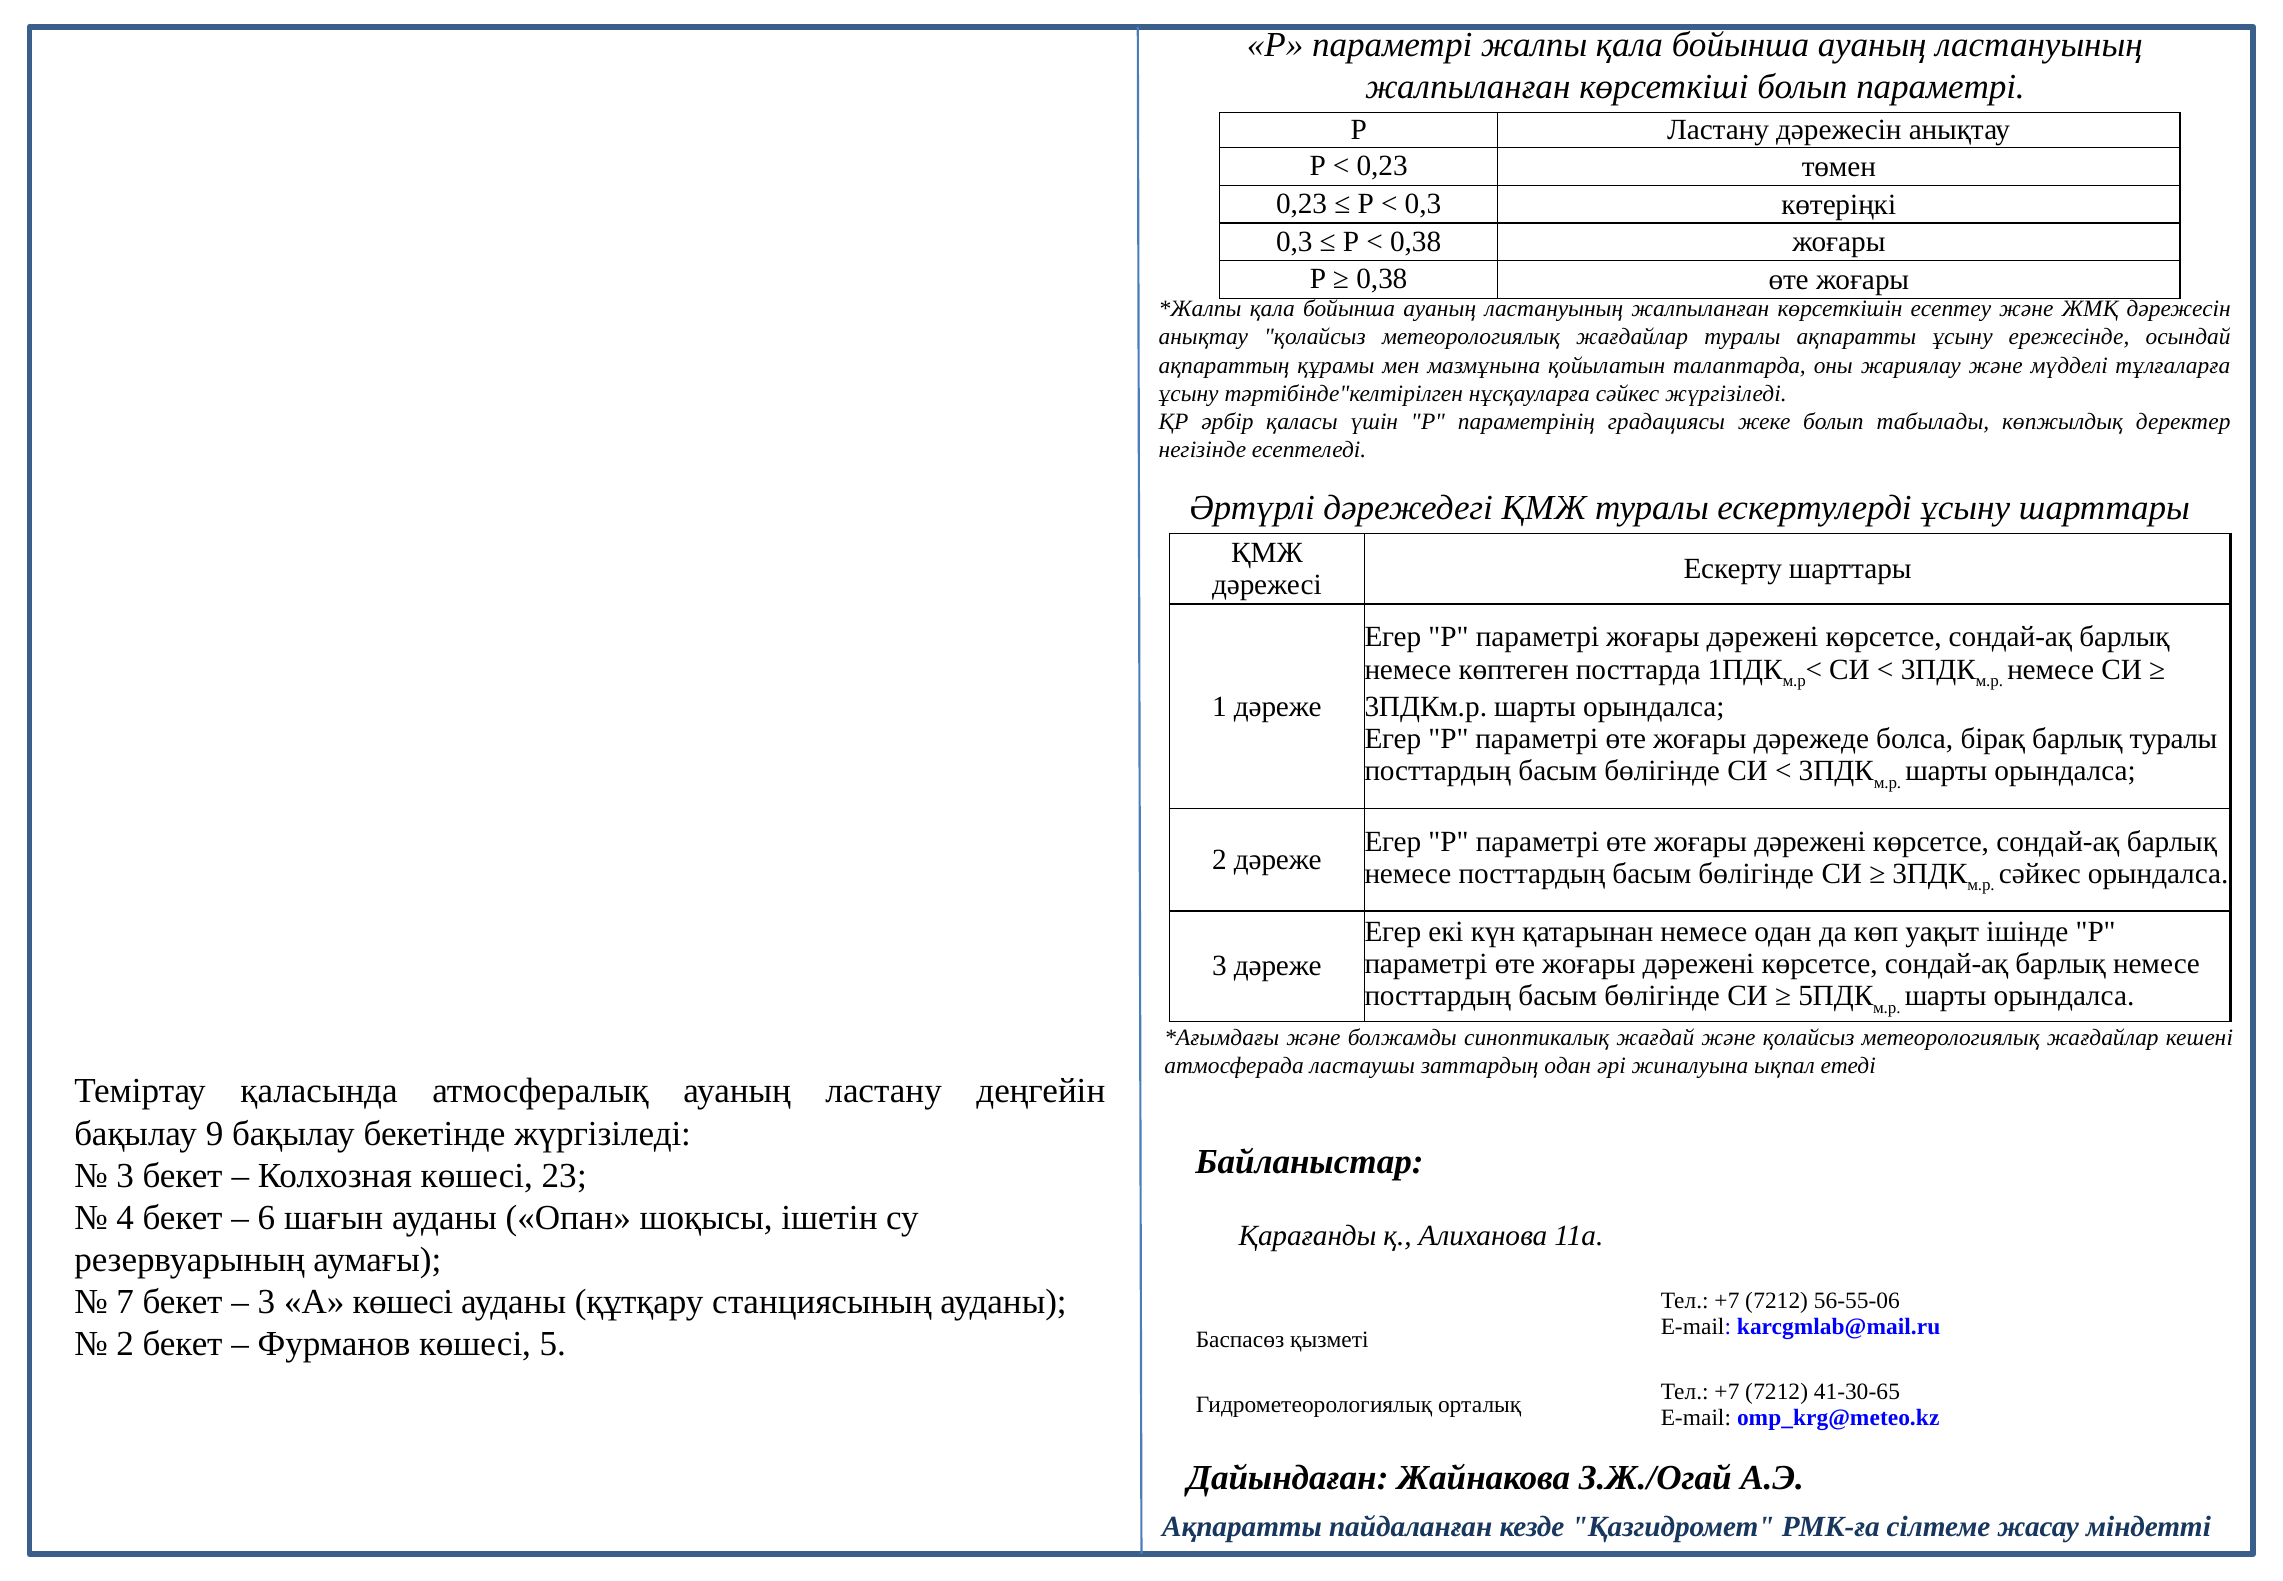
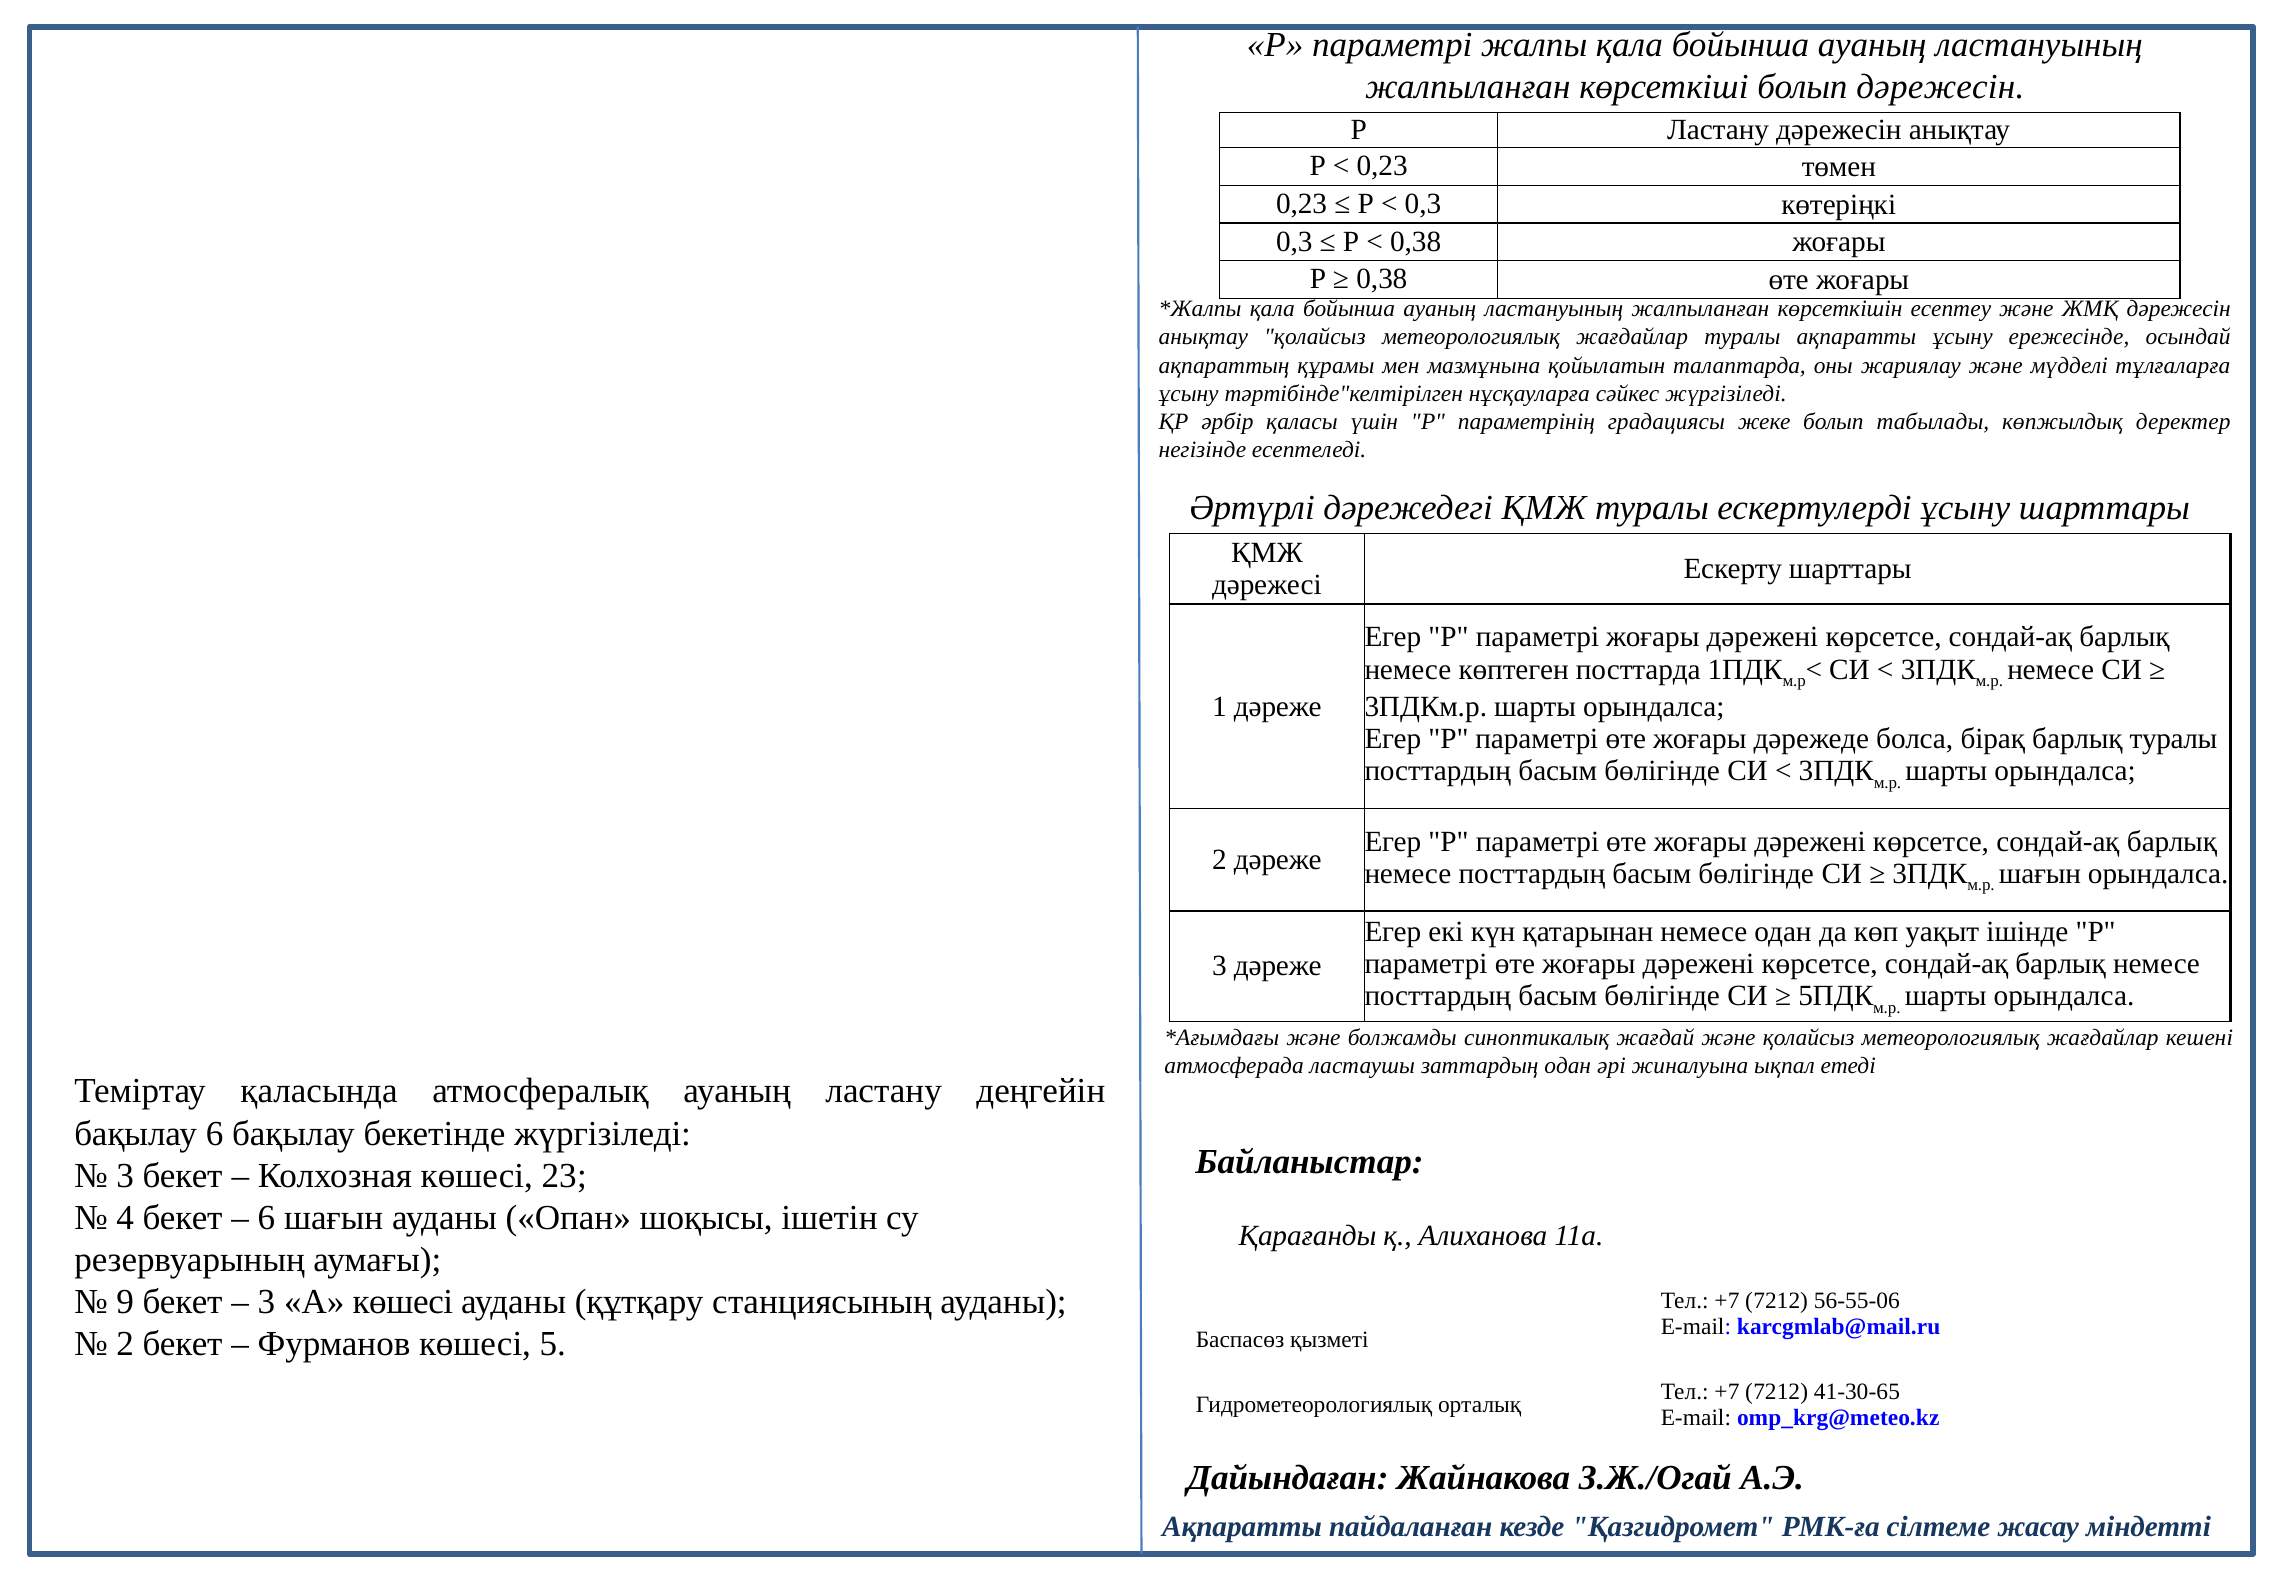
болып параметрі: параметрі -> дәрежесін (1940, 87)
сәйкес: сәйкес -> шағын (2040, 873)
бақылау 9: 9 -> 6 (215, 1133)
7: 7 -> 9 (125, 1302)
